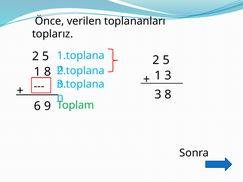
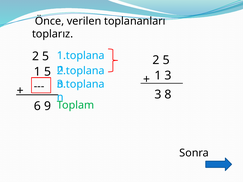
1 8: 8 -> 5 (48, 72)
